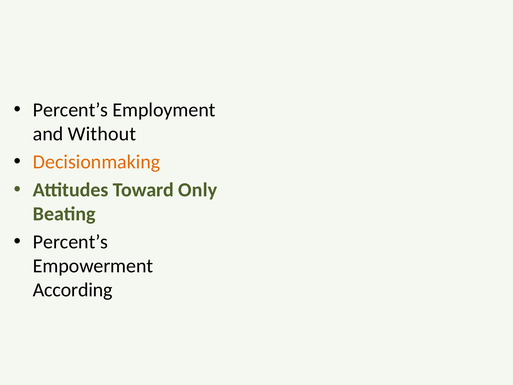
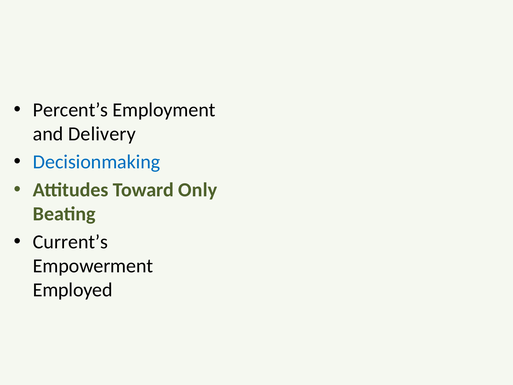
Without: Without -> Delivery (102, 134)
Decisionmaking colour: orange -> blue (97, 162)
Percent’s: Percent’s -> Current’s (70, 242)
According: According -> Employed (73, 290)
